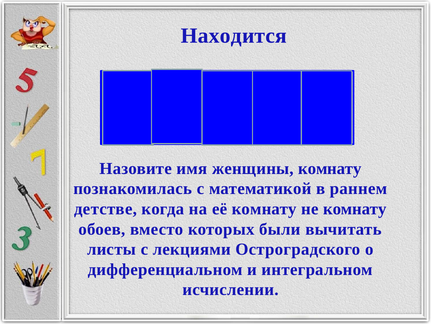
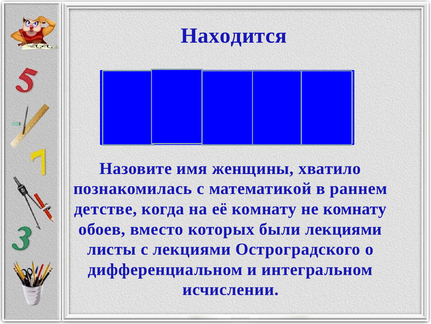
женщины комнату: комнату -> хватило (330, 168)
были вычитать: вычитать -> лекциями (344, 229)
